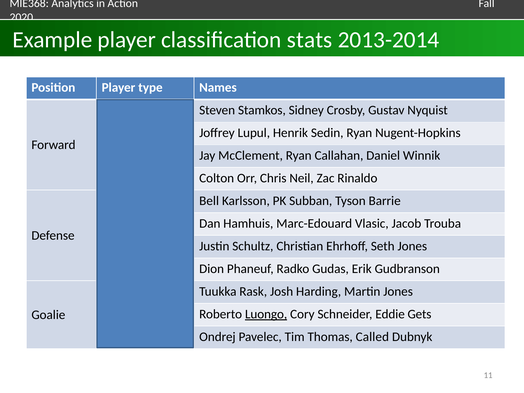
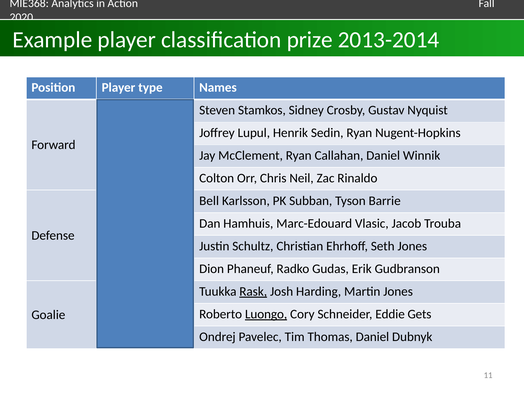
stats: stats -> prize (310, 40)
Rask underline: none -> present (253, 292)
Thomas Called: Called -> Daniel (372, 337)
